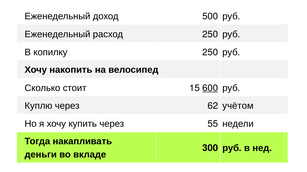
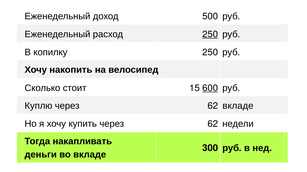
250 underline: none -> present (210, 34)
62 учётом: учётом -> вкладе (238, 106)
купить через 55: 55 -> 62 (213, 124)
